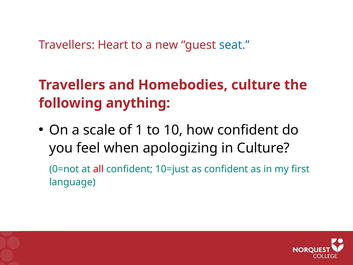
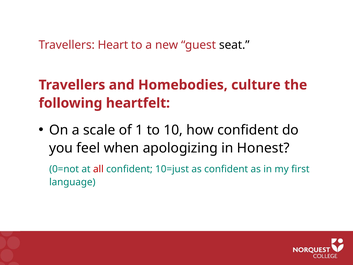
seat colour: blue -> black (234, 45)
anything: anything -> heartfelt (138, 103)
in Culture: Culture -> Honest (263, 148)
